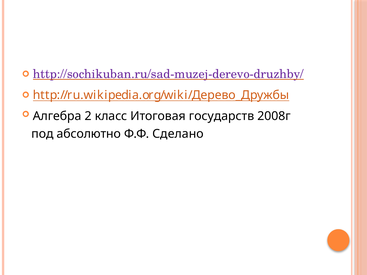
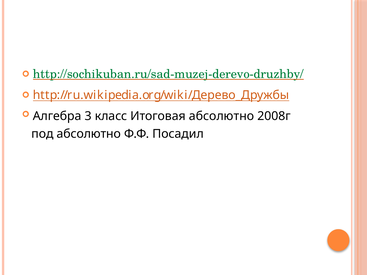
http://sochikuban.ru/sad-muzej-derevo-druzhby/ colour: purple -> green (168, 74)
2: 2 -> 3 (88, 116)
Итоговая государств: государств -> абсолютно (222, 116)
Сделано: Сделано -> Посадил (178, 134)
